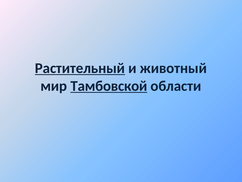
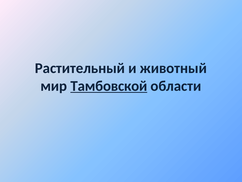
Растительный underline: present -> none (80, 68)
